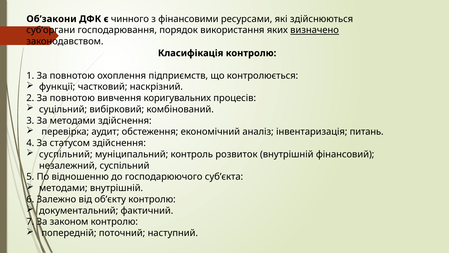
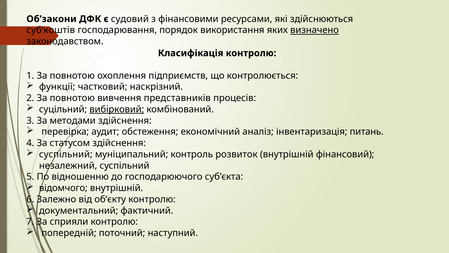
чинного: чинного -> судовий (130, 19)
суб’органи: суб’органи -> суб’коштів (51, 30)
коригувальних: коригувальних -> представників (177, 98)
вибірковий underline: none -> present (117, 109)
методами: методами -> відомчого (63, 188)
законом: законом -> сприяли (69, 221)
